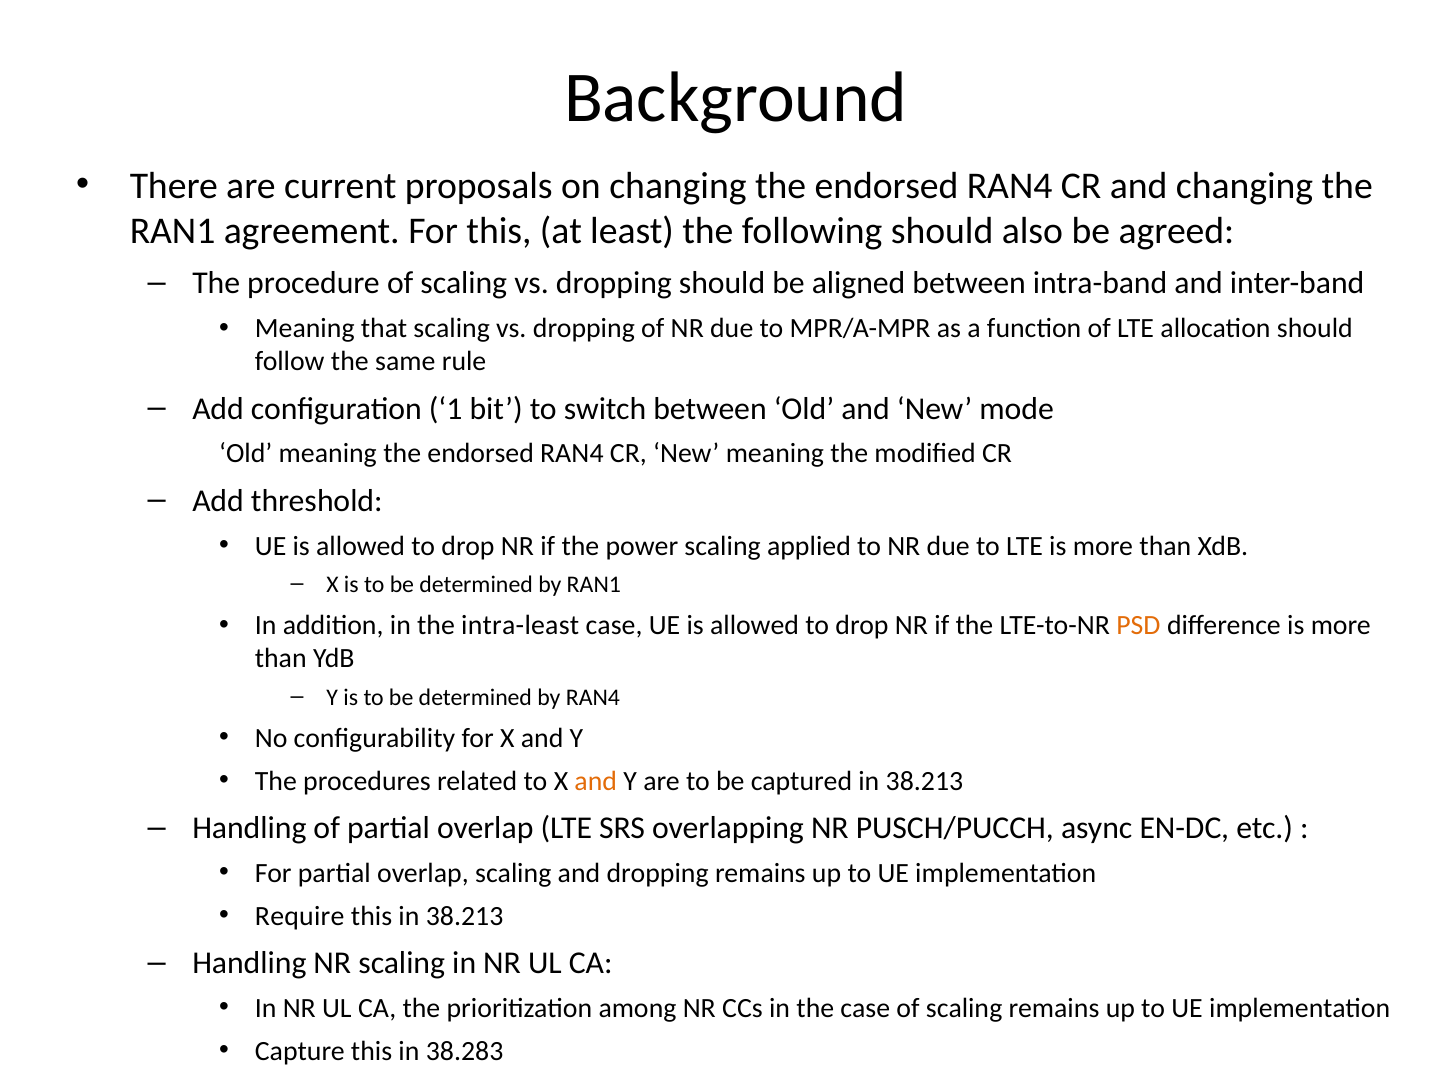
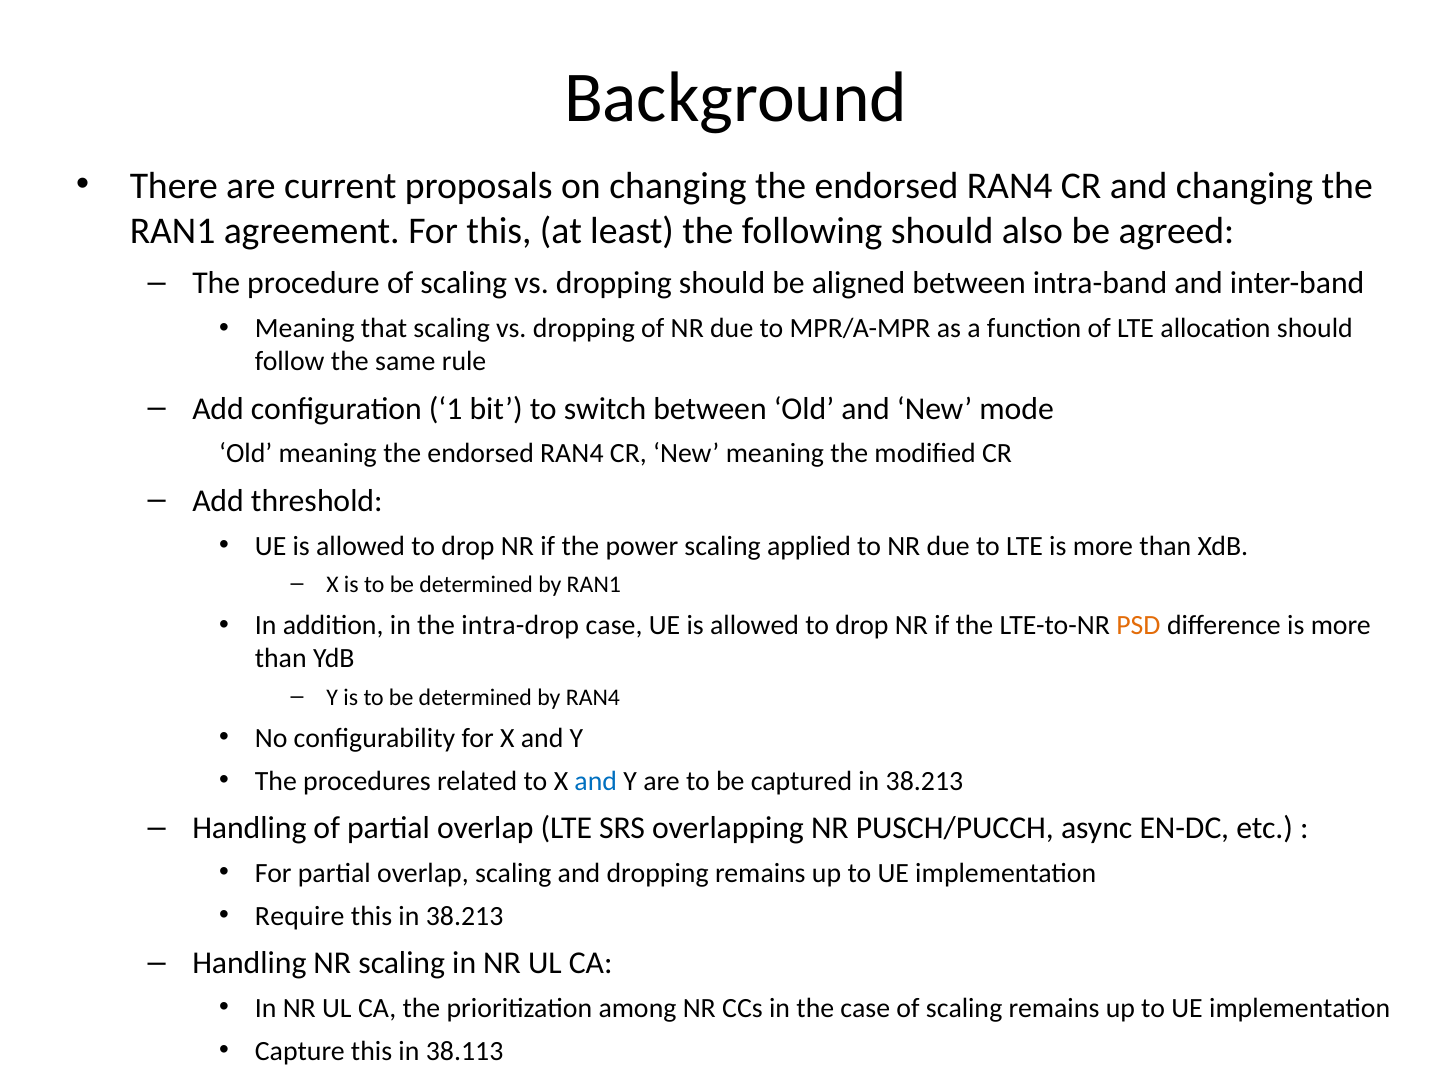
intra-least: intra-least -> intra-drop (520, 626)
and colour: orange -> blue (596, 781)
38.283: 38.283 -> 38.113 (465, 1051)
